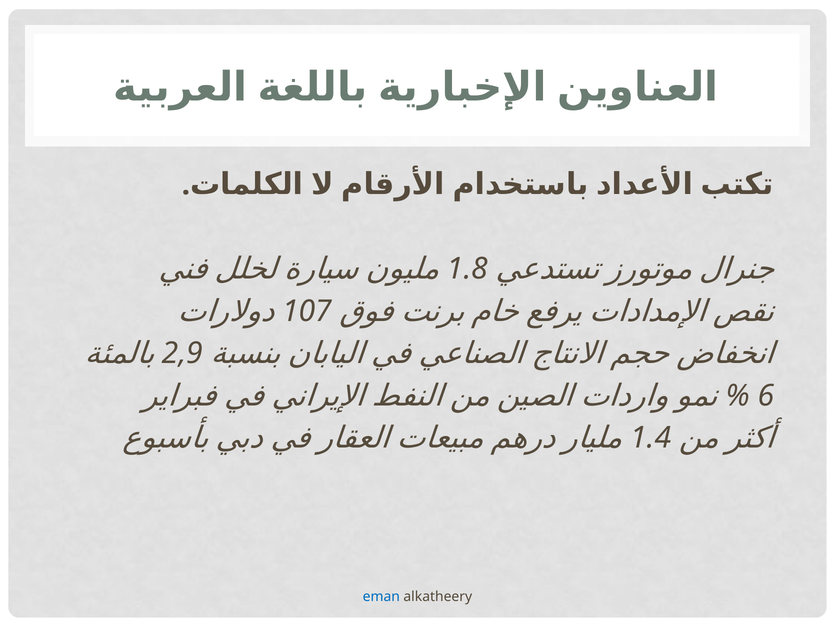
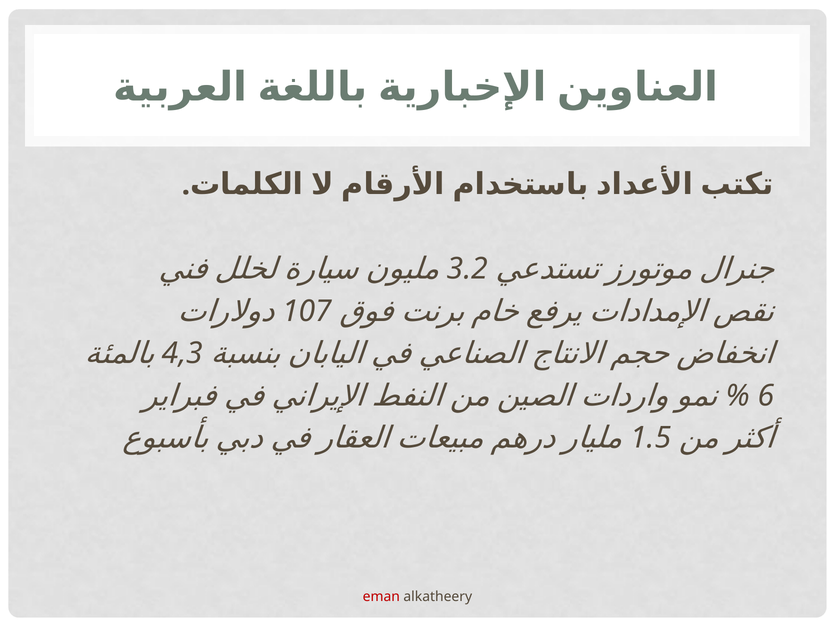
1.8: 1.8 -> 3.2 (467, 269)
2,9: 2,9 -> 4,3 (182, 354)
1.4: 1.4 -> 1.5 (651, 438)
eman colour: blue -> red (381, 597)
